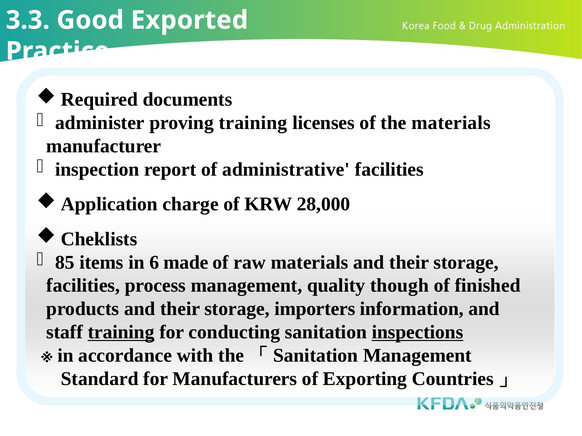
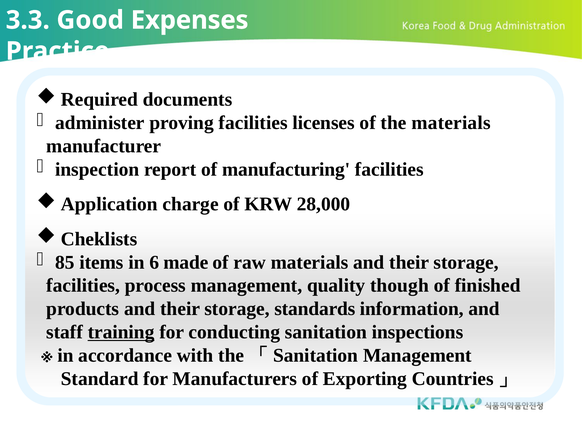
Exported: Exported -> Expenses (190, 20)
proving training: training -> facilities (253, 123)
administrative: administrative -> manufacturing (286, 170)
importers: importers -> standards (315, 309)
inspections underline: present -> none (418, 332)
